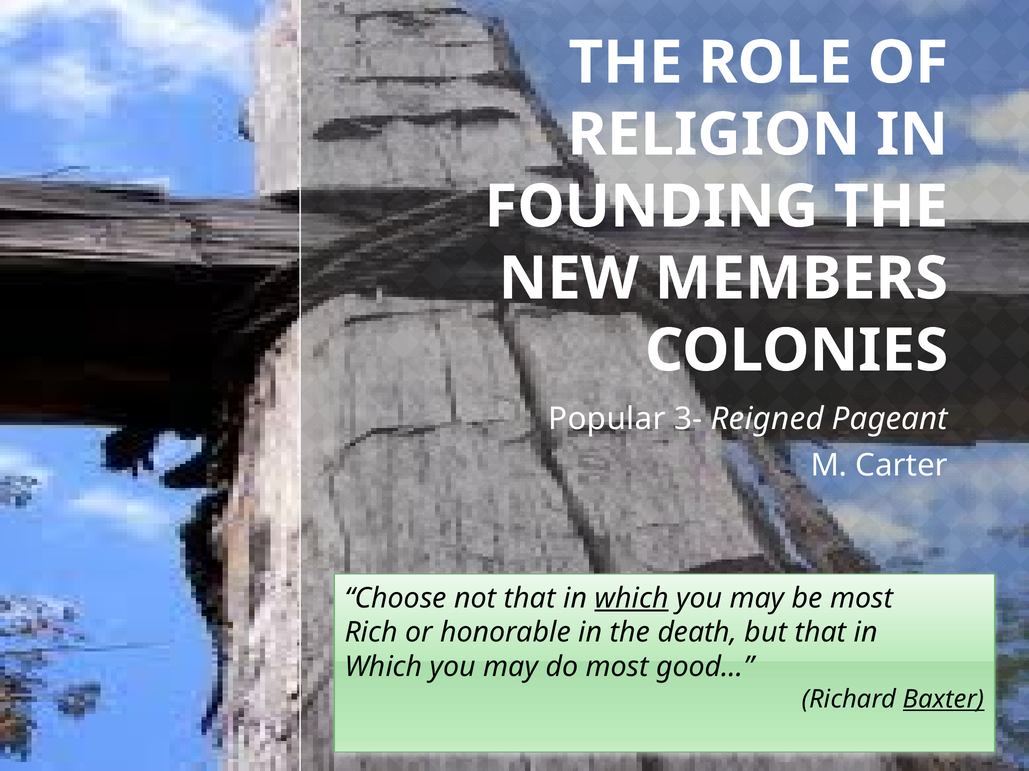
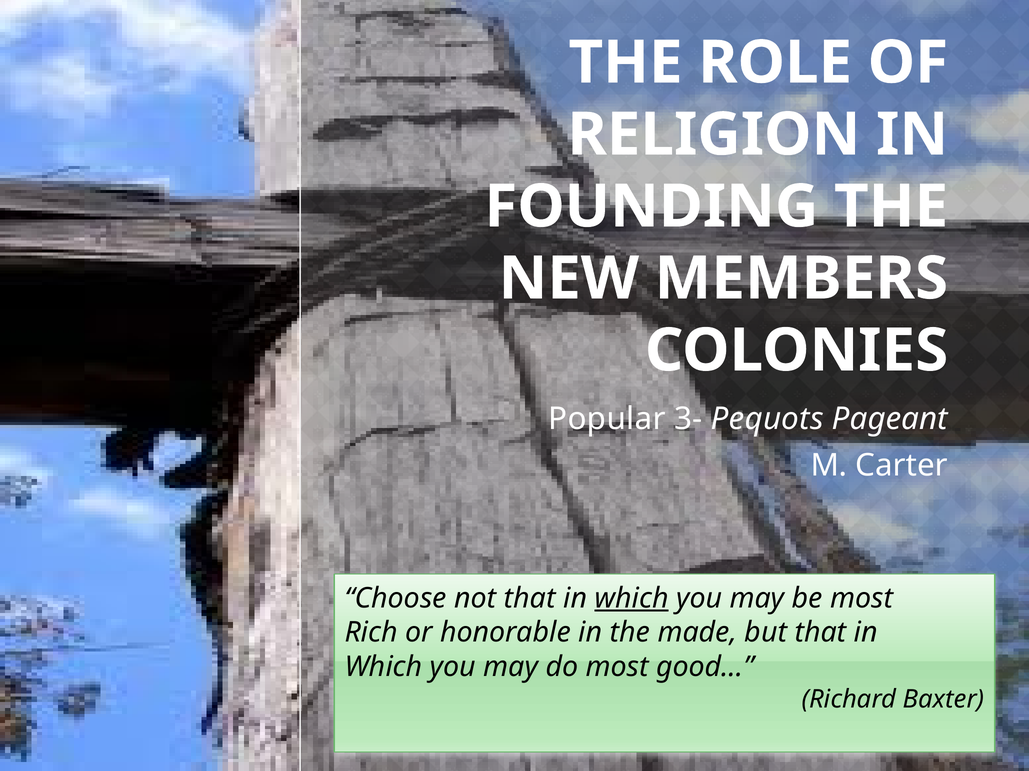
Reigned: Reigned -> Pequots (767, 419)
death: death -> made (697, 633)
Baxter underline: present -> none (944, 700)
